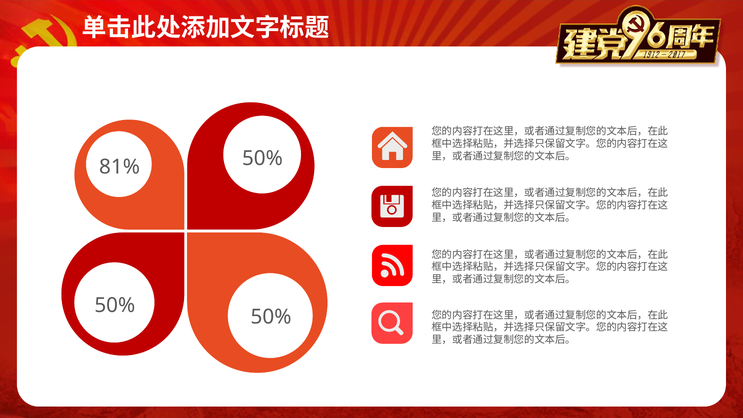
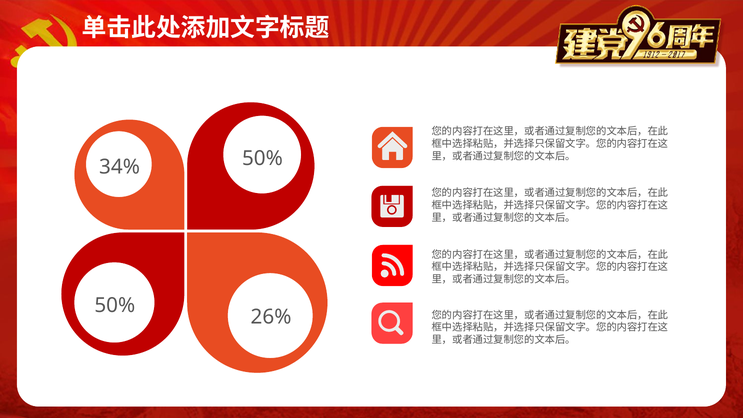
81%: 81% -> 34% (120, 167)
50%: 50% -> 26% (271, 317)
